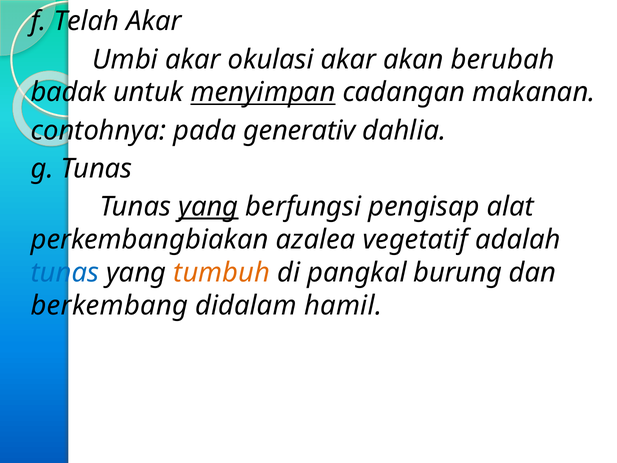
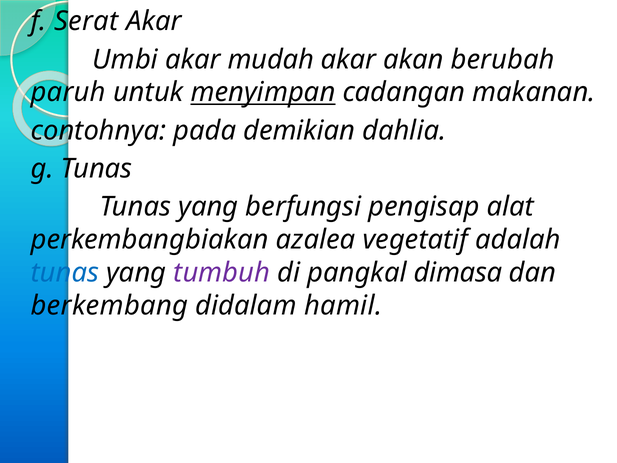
Telah: Telah -> Serat (86, 21)
okulasi: okulasi -> mudah (271, 59)
badak: badak -> paruh (68, 92)
generativ: generativ -> demikian (299, 130)
yang underline: present -> none (208, 207)
tumbuh colour: orange -> purple (222, 272)
burung: burung -> dimasa (458, 272)
